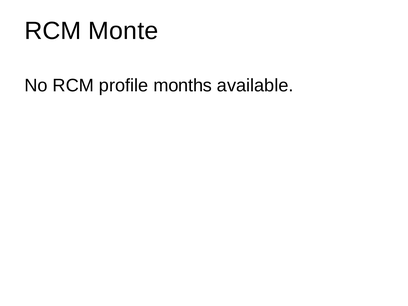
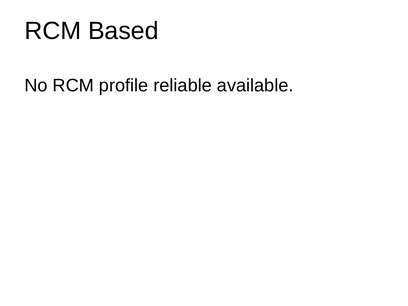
Monte: Monte -> Based (123, 31)
months: months -> reliable (183, 86)
